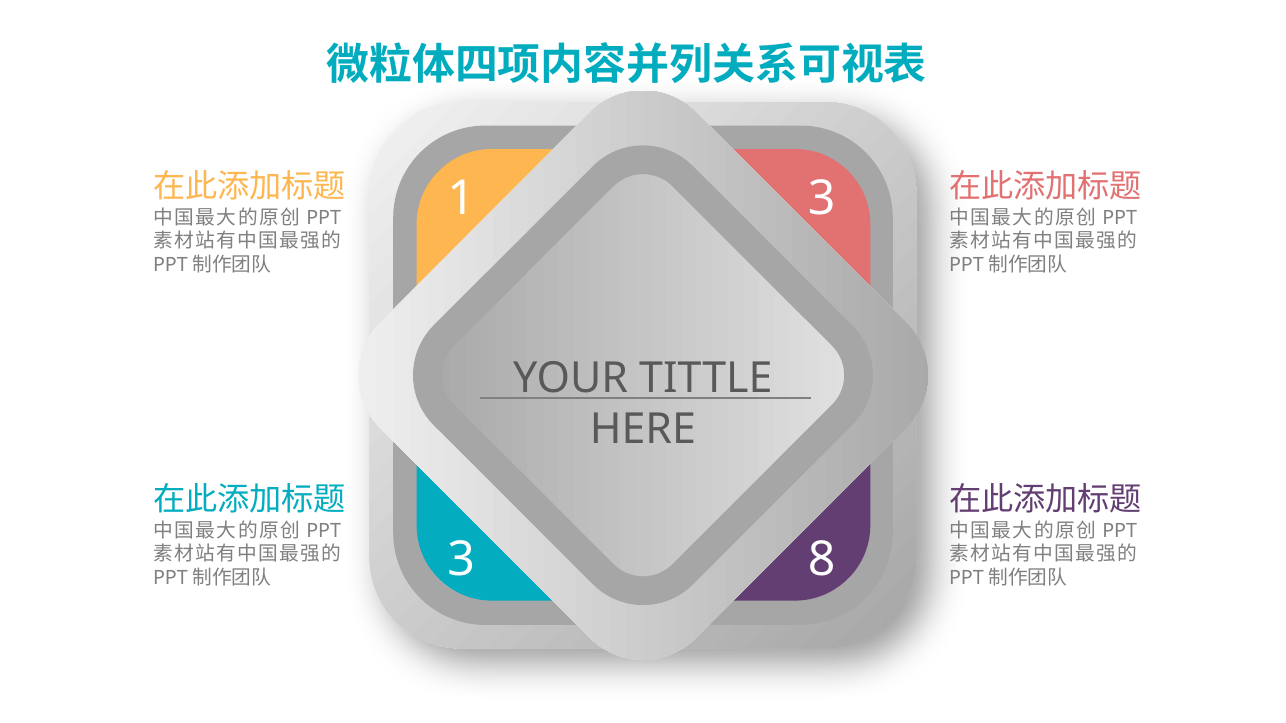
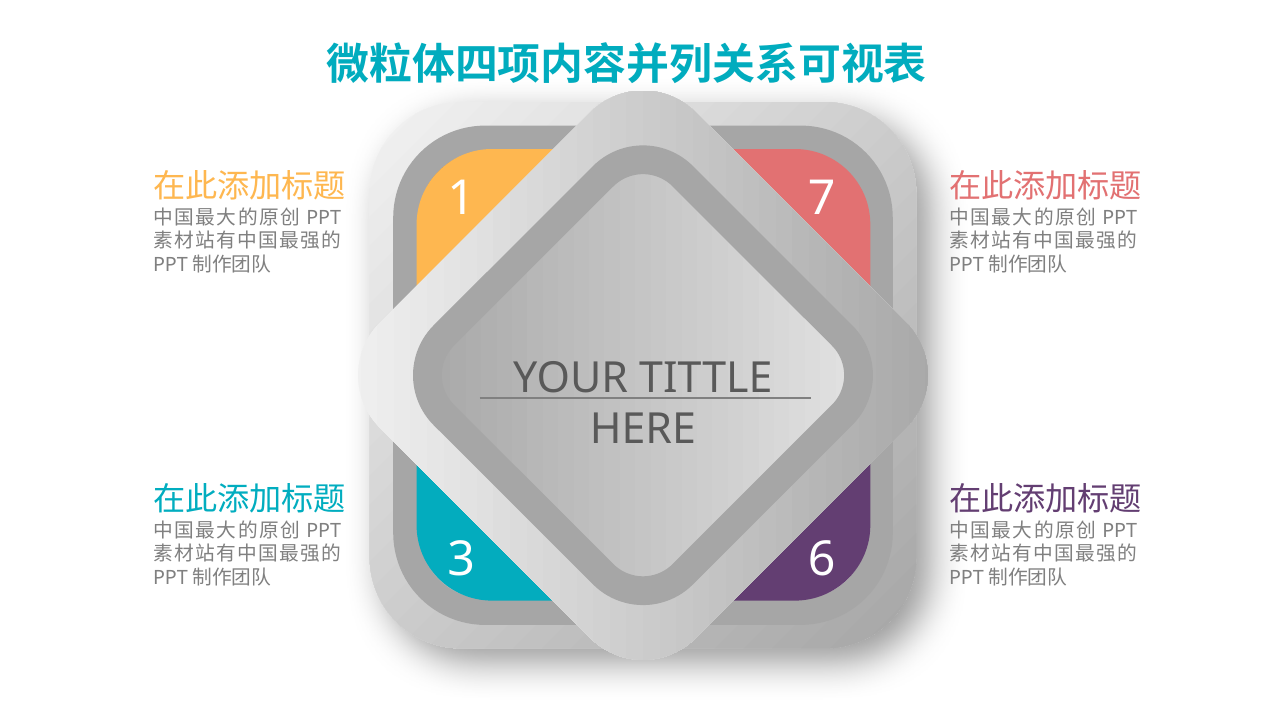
1 3: 3 -> 7 (822, 198)
8: 8 -> 6 (822, 560)
